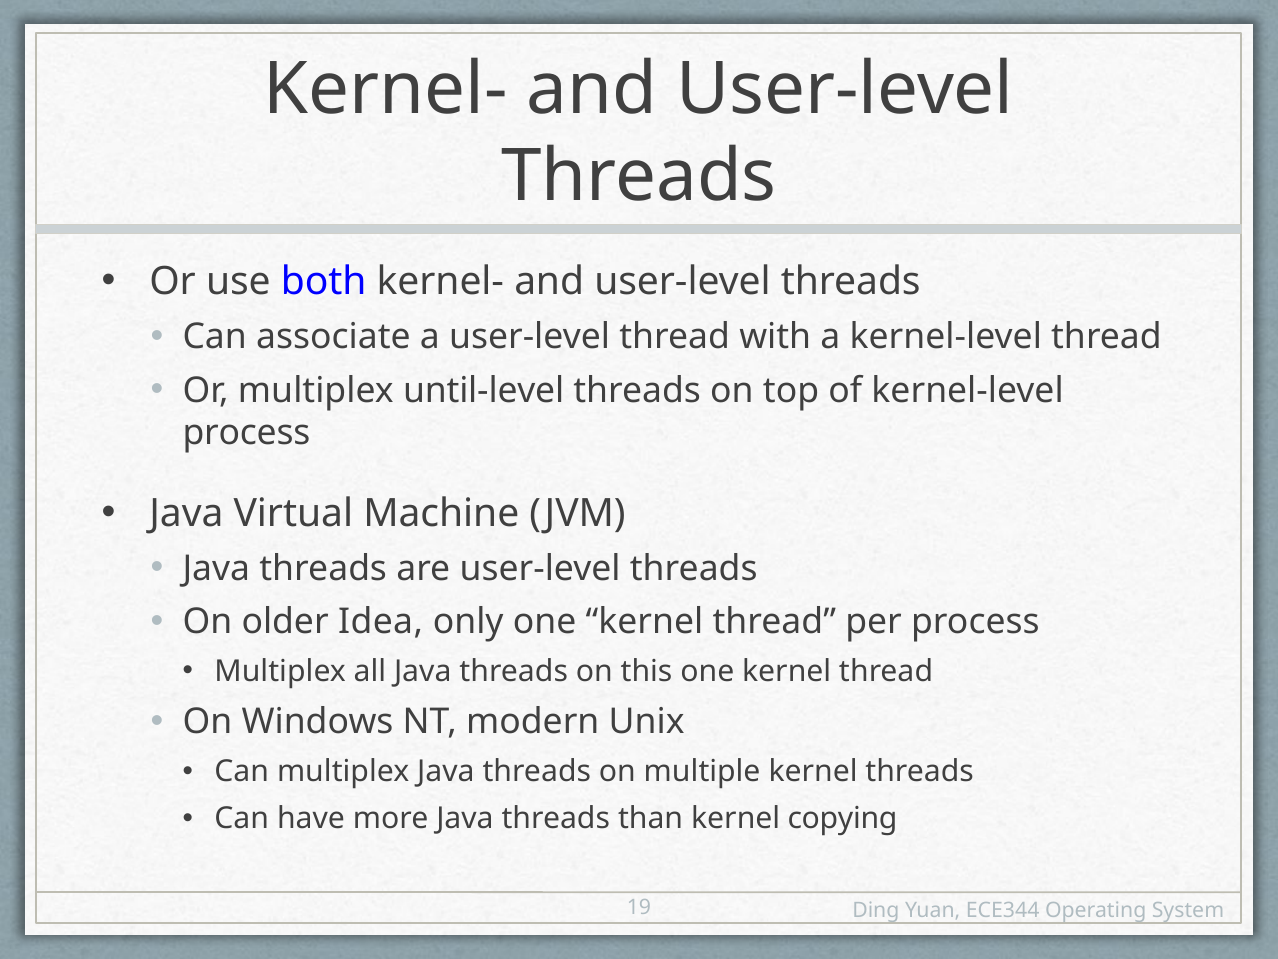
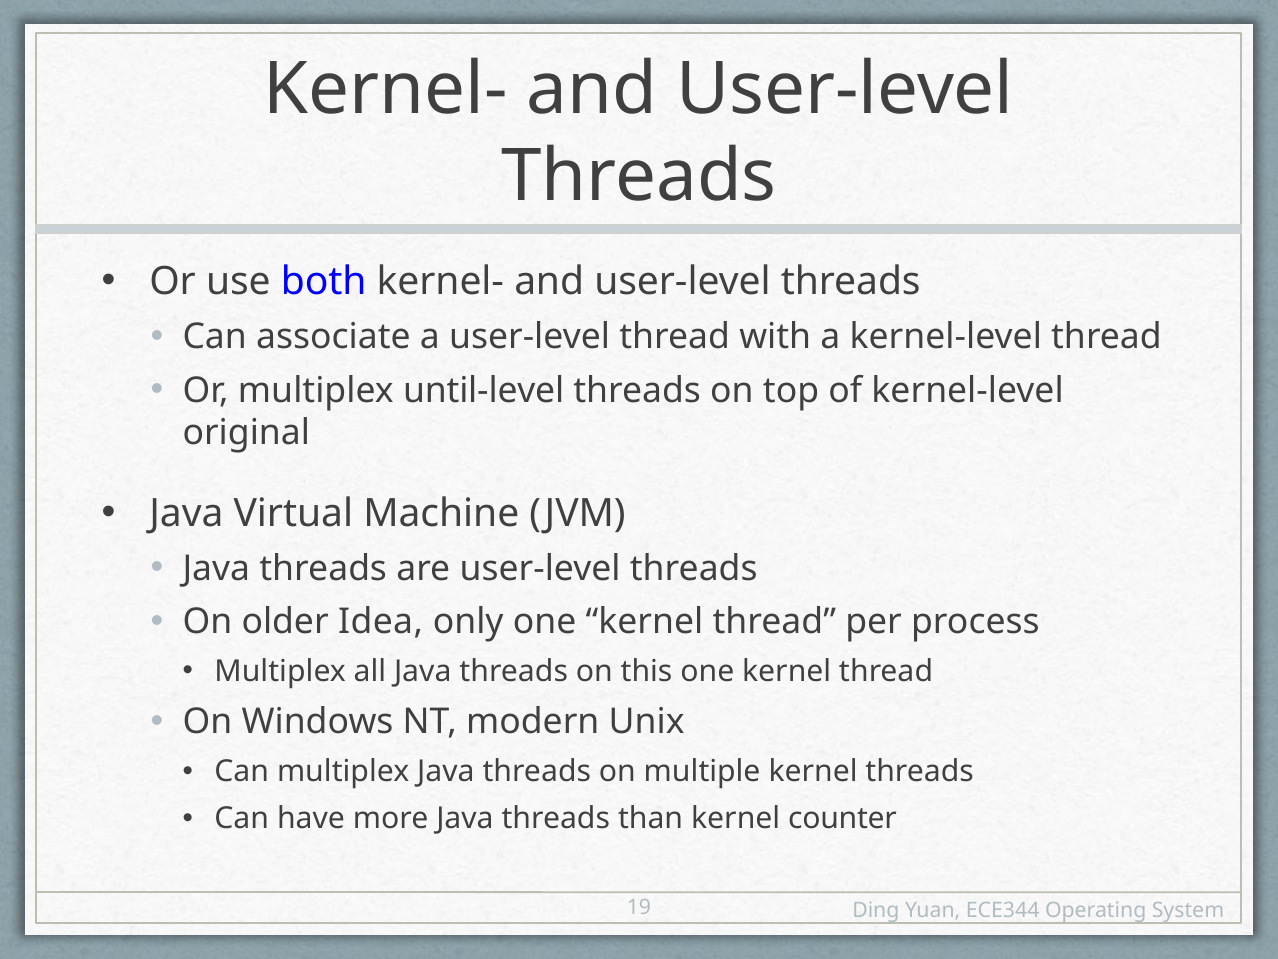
process: process -> original (246, 433)
copying: copying -> counter (842, 818)
